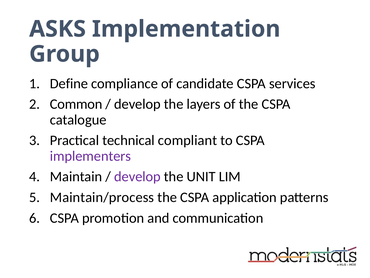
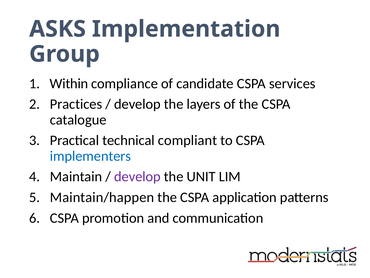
Define: Define -> Within (69, 83)
Common: Common -> Practices (76, 104)
implementers colour: purple -> blue (90, 156)
Maintain/process: Maintain/process -> Maintain/happen (102, 197)
